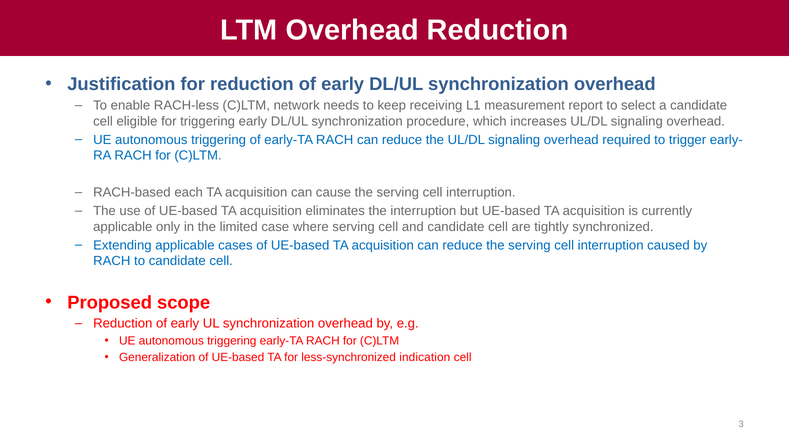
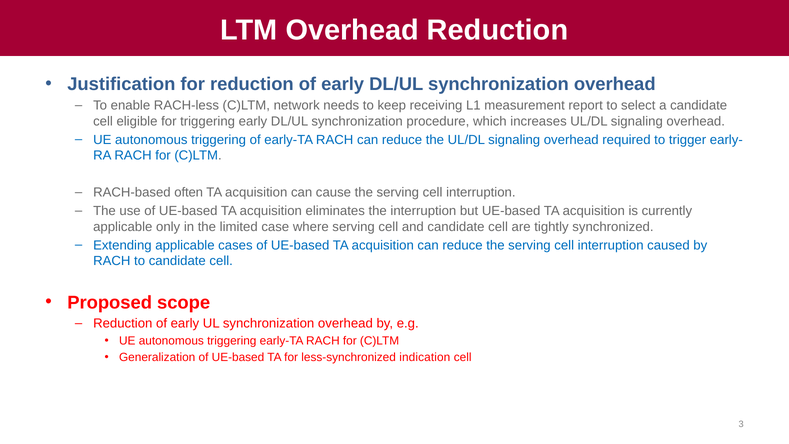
each: each -> often (189, 192)
